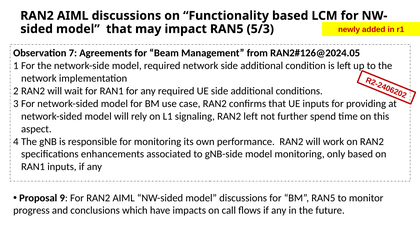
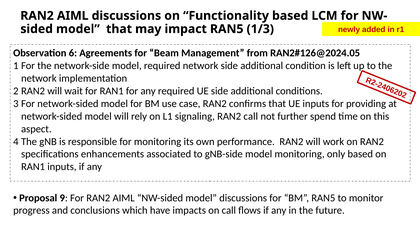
5/3: 5/3 -> 1/3 (260, 29)
Observation 7: 7 -> 6 (73, 53)
RAN2 left: left -> call (251, 116)
